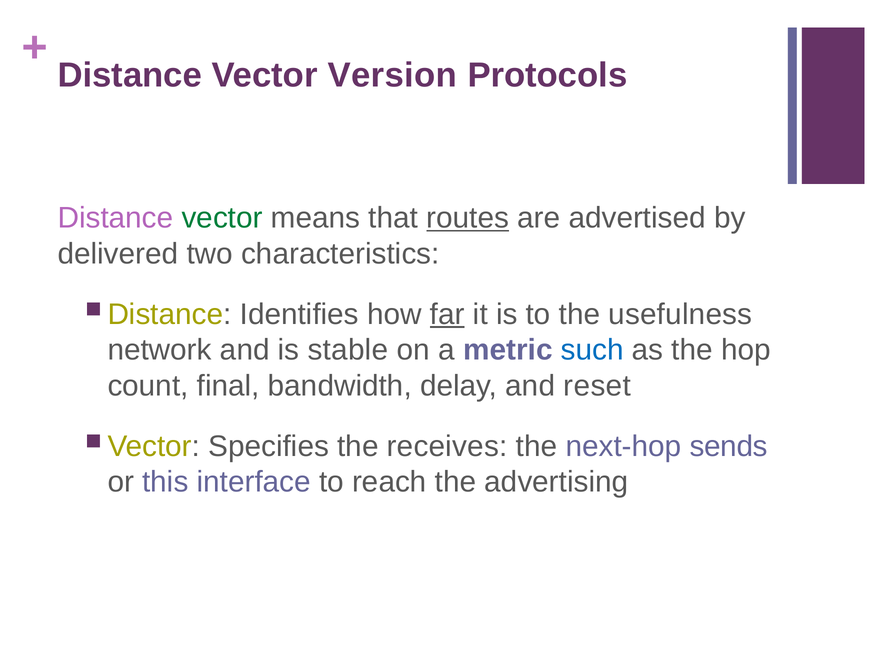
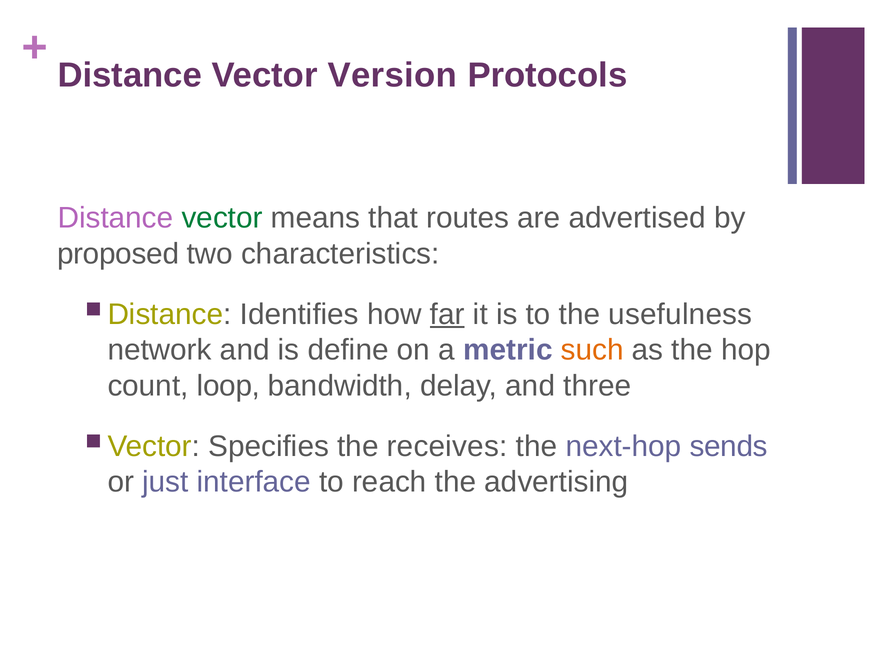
routes underline: present -> none (468, 218)
delivered: delivered -> proposed (118, 254)
stable: stable -> define (348, 350)
such colour: blue -> orange (592, 350)
final: final -> loop (228, 386)
reset: reset -> three (597, 386)
this: this -> just (165, 482)
